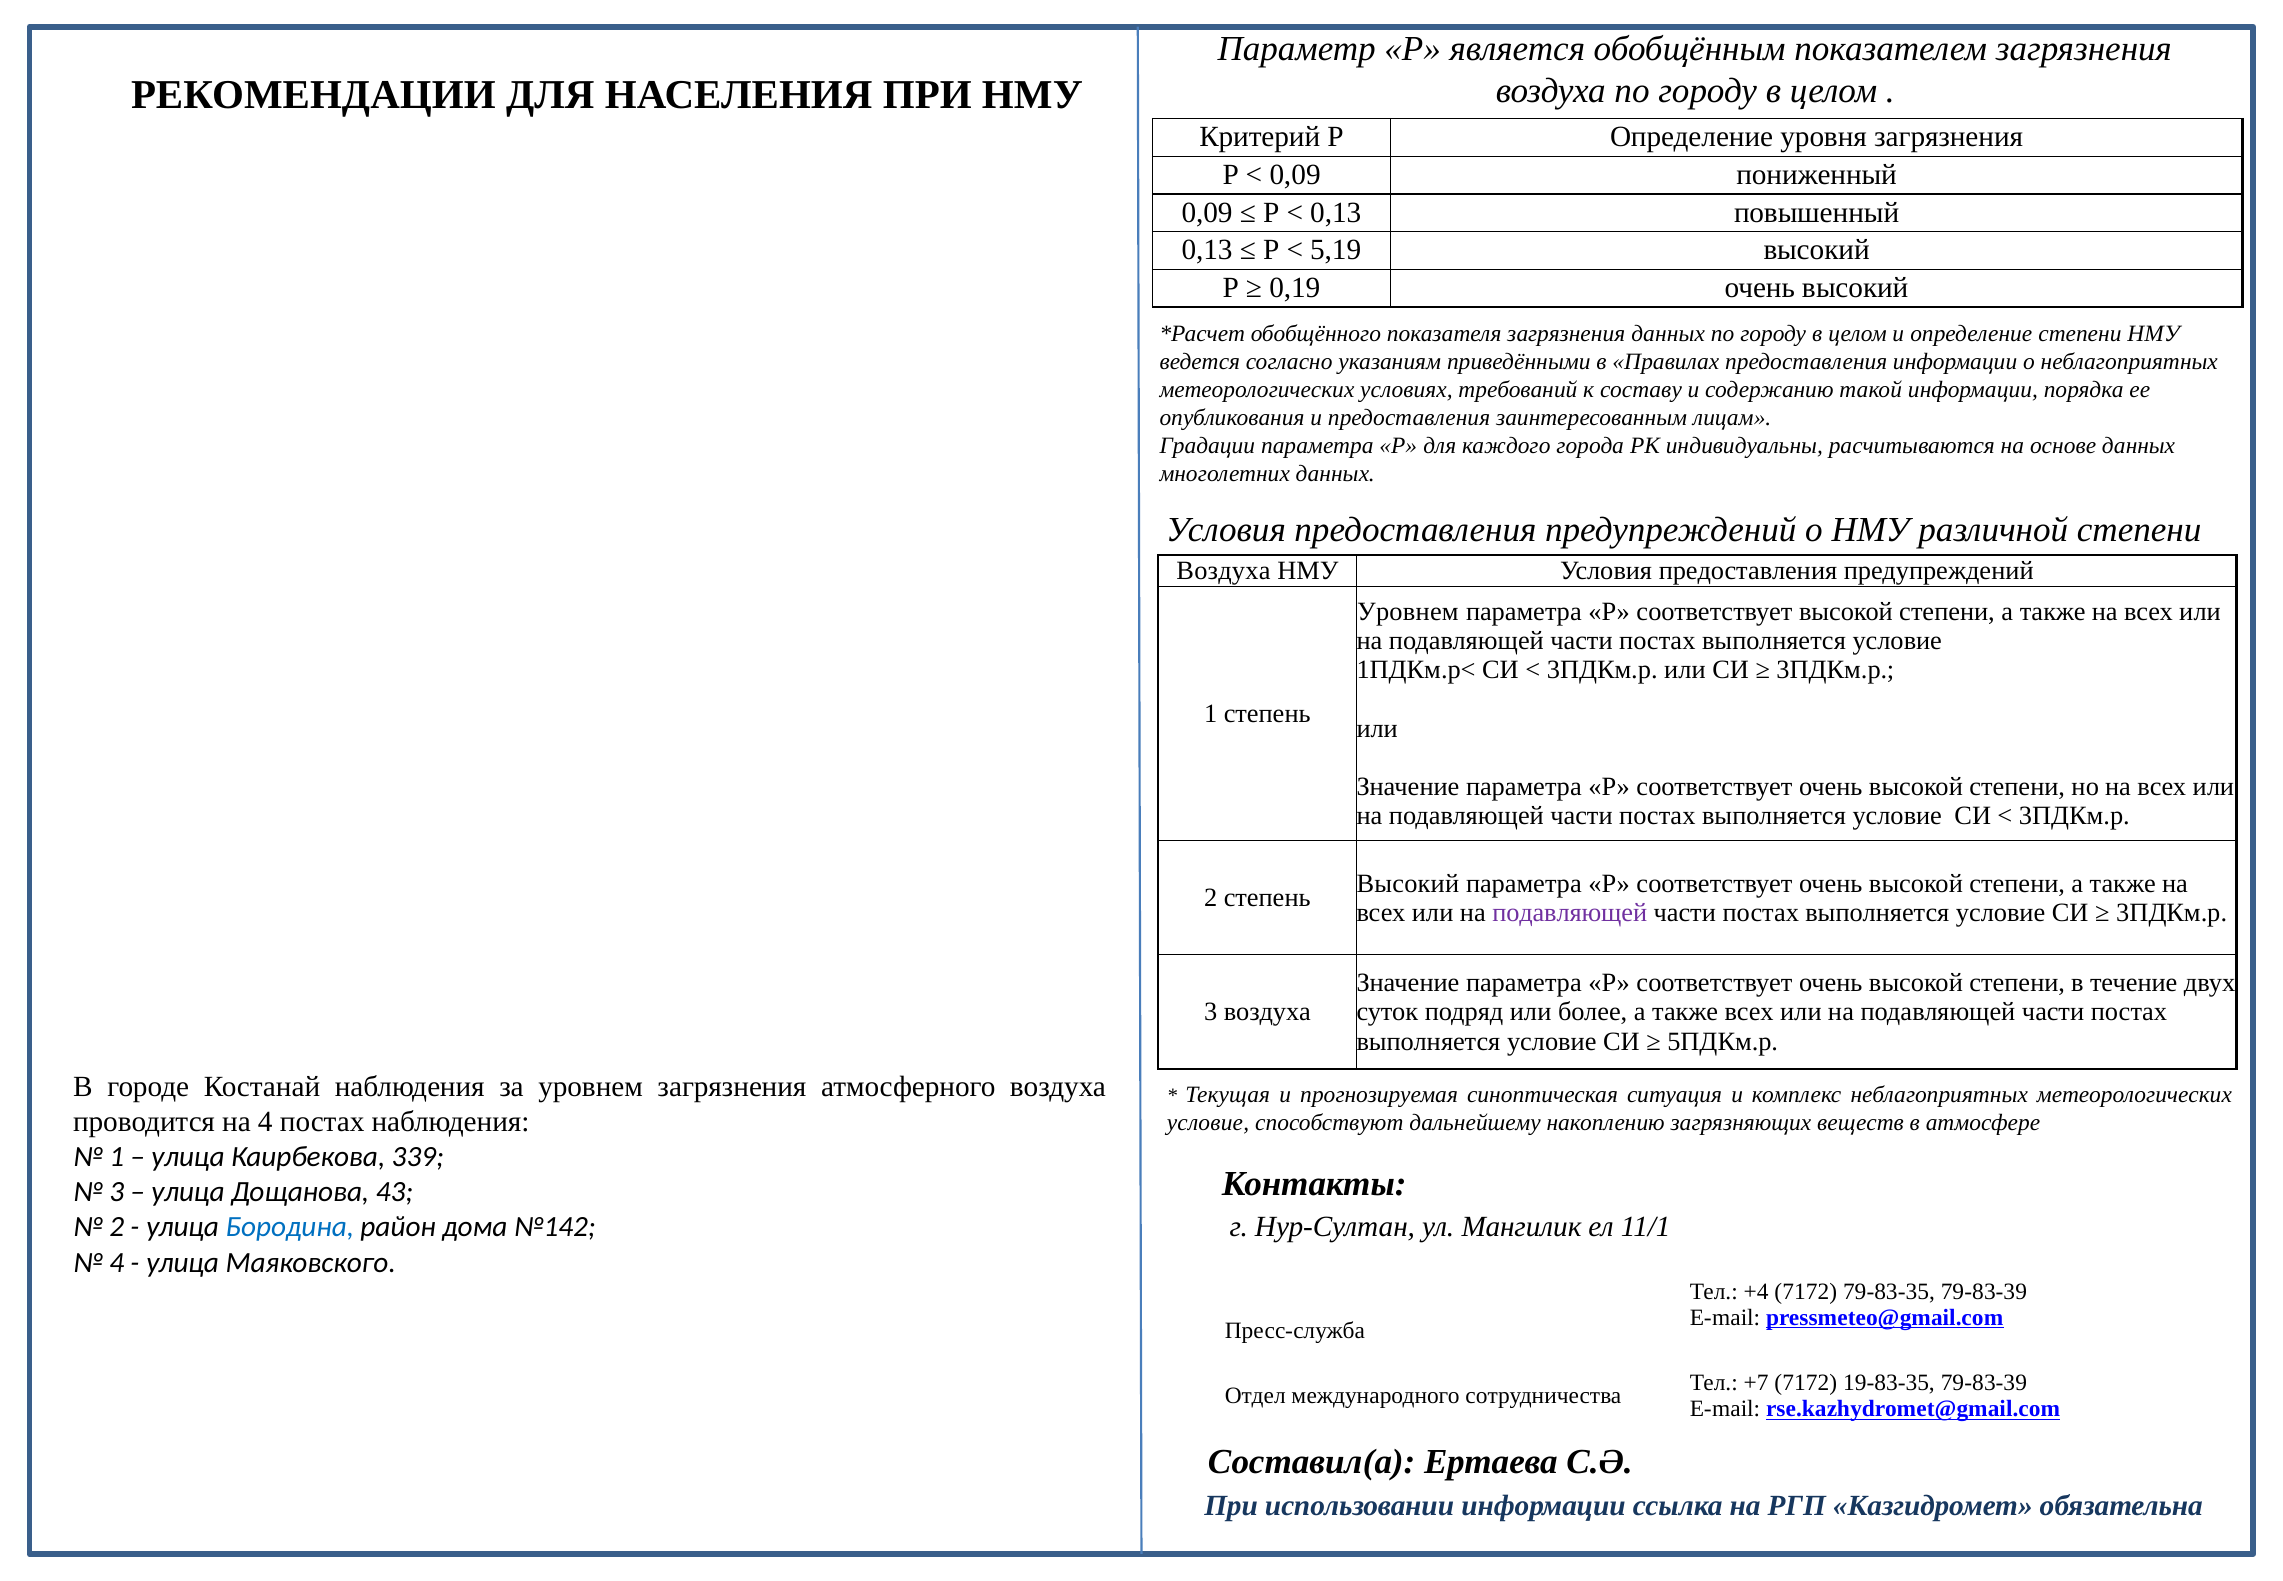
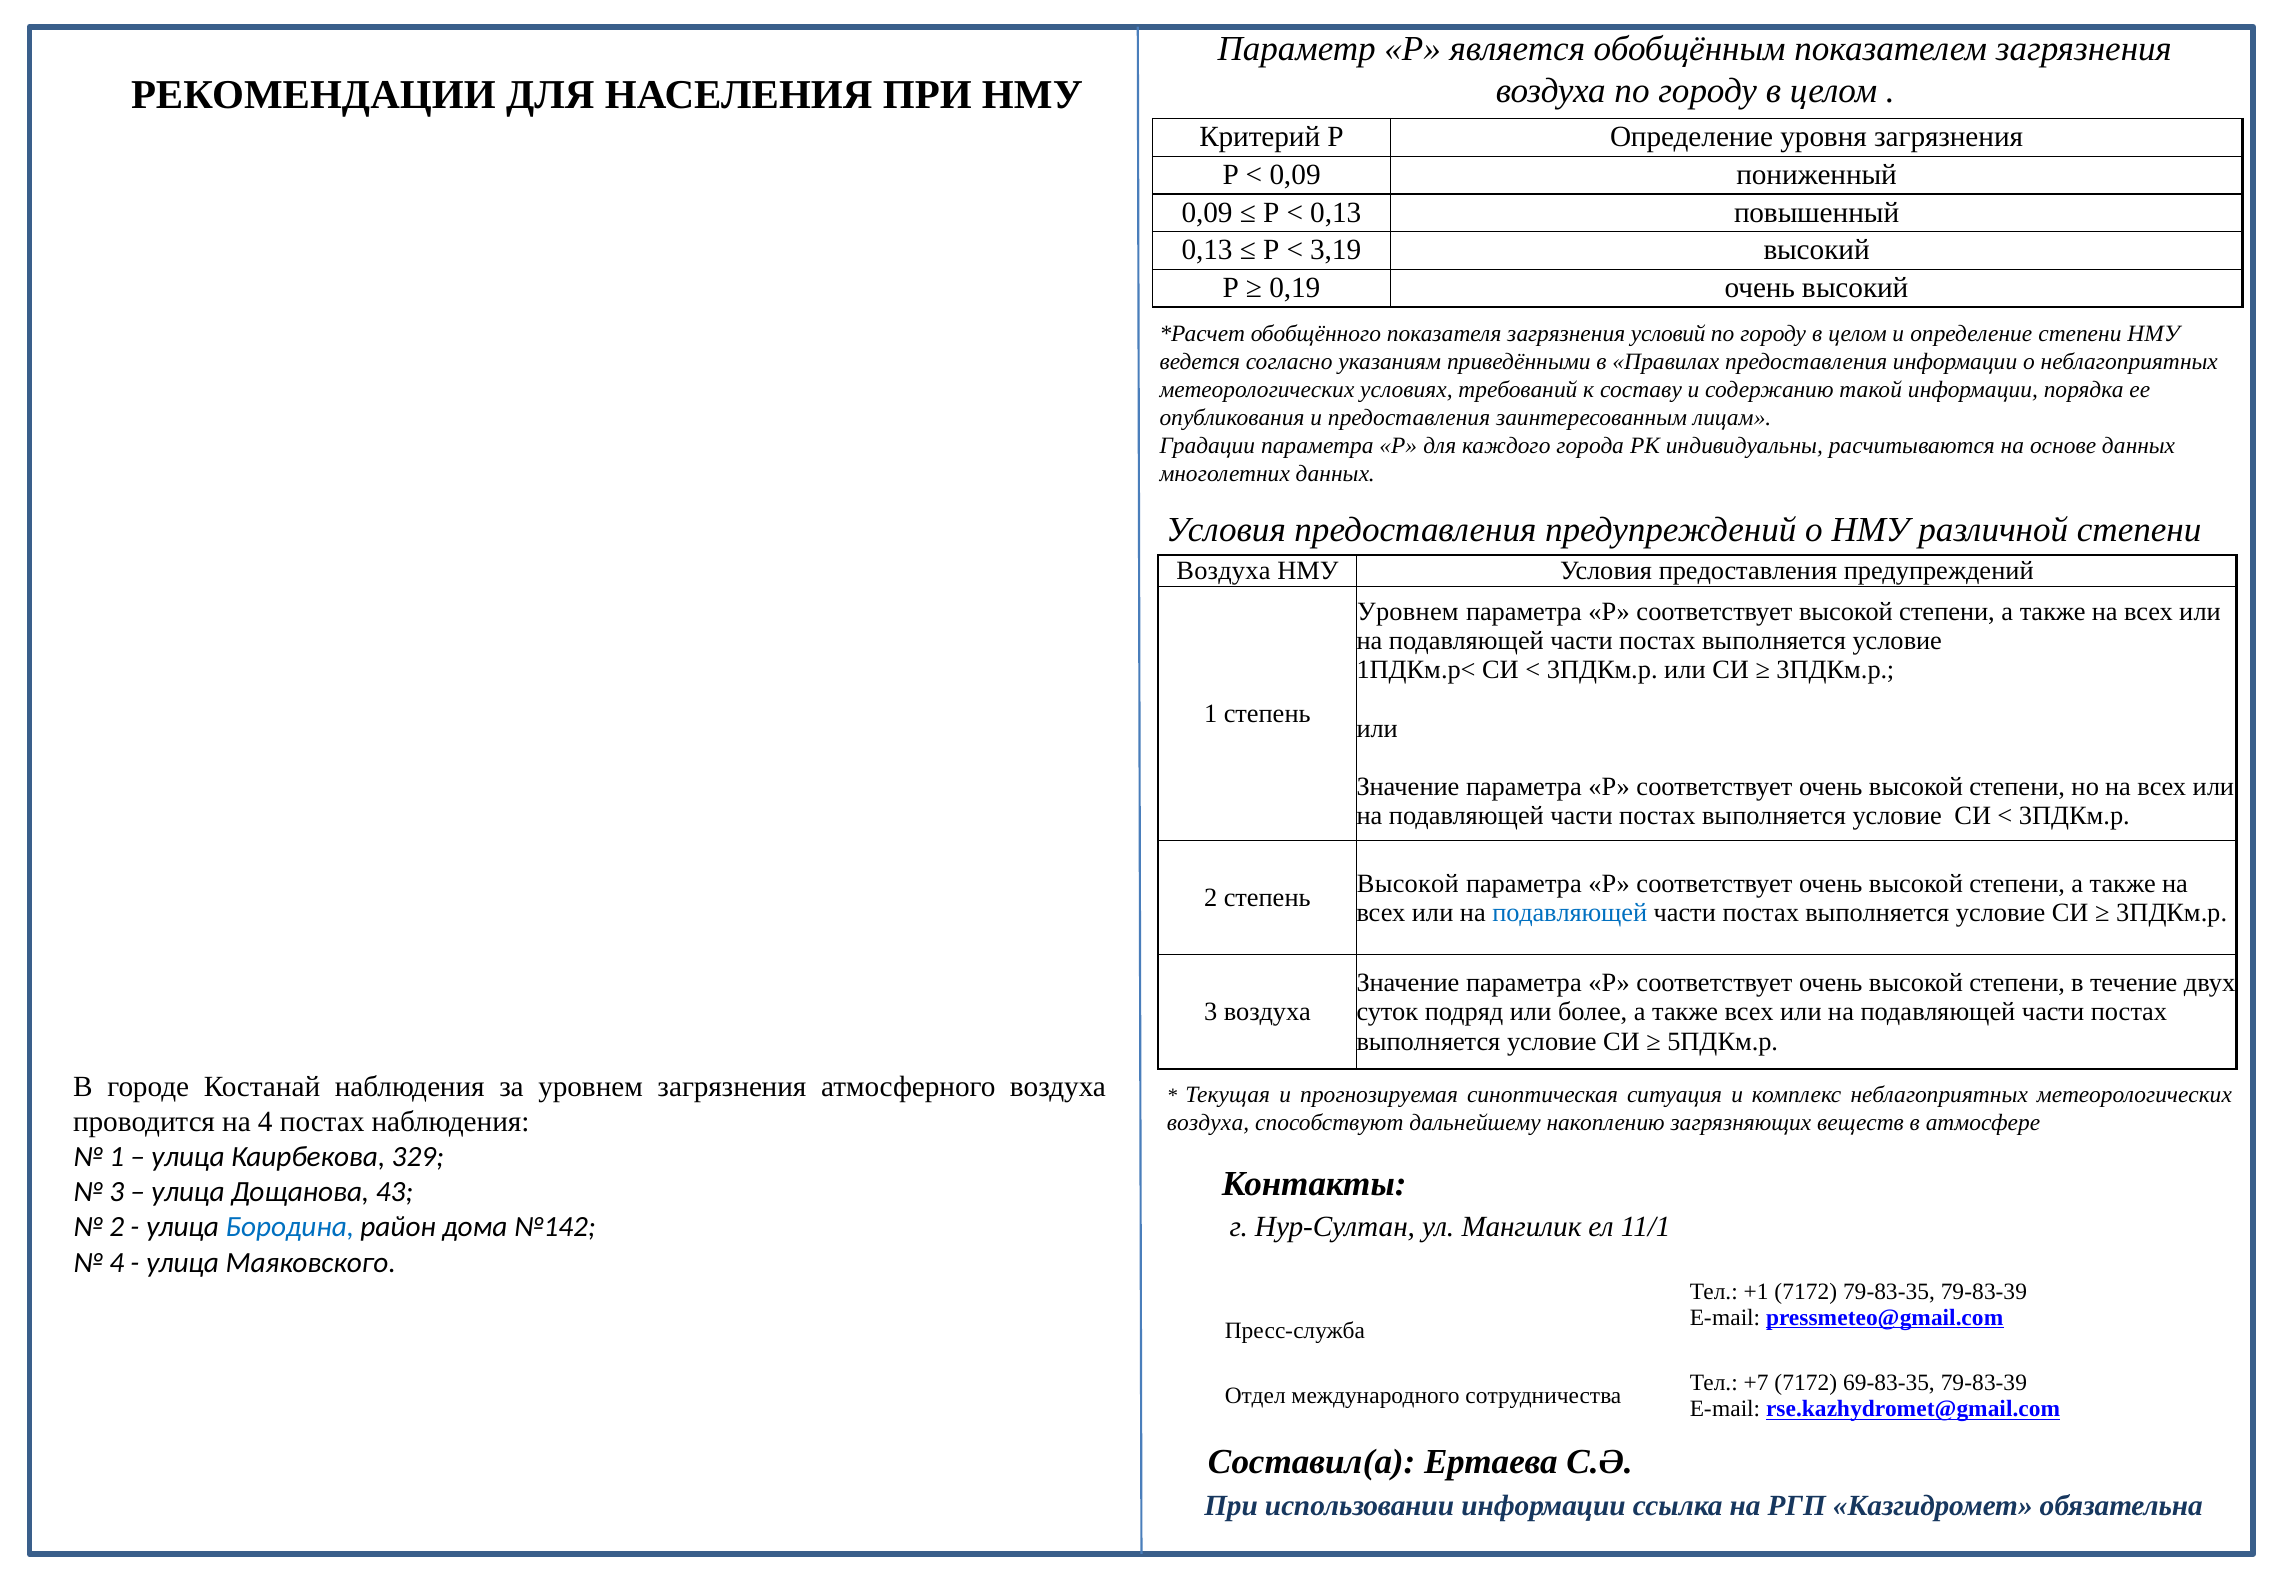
5,19: 5,19 -> 3,19 (1336, 250)
загрязнения данных: данных -> условий (1668, 334)
Высокий: Высокий -> Высокой (1408, 883)
подавляющей colour: purple -> blue (1570, 912)
условие: условие -> воздуха (1208, 1123)
339: 339 -> 329 (418, 1156)
+4: +4 -> +1 (1756, 1291)
19-83-35: 19-83-35 -> 69-83-35 (1889, 1382)
